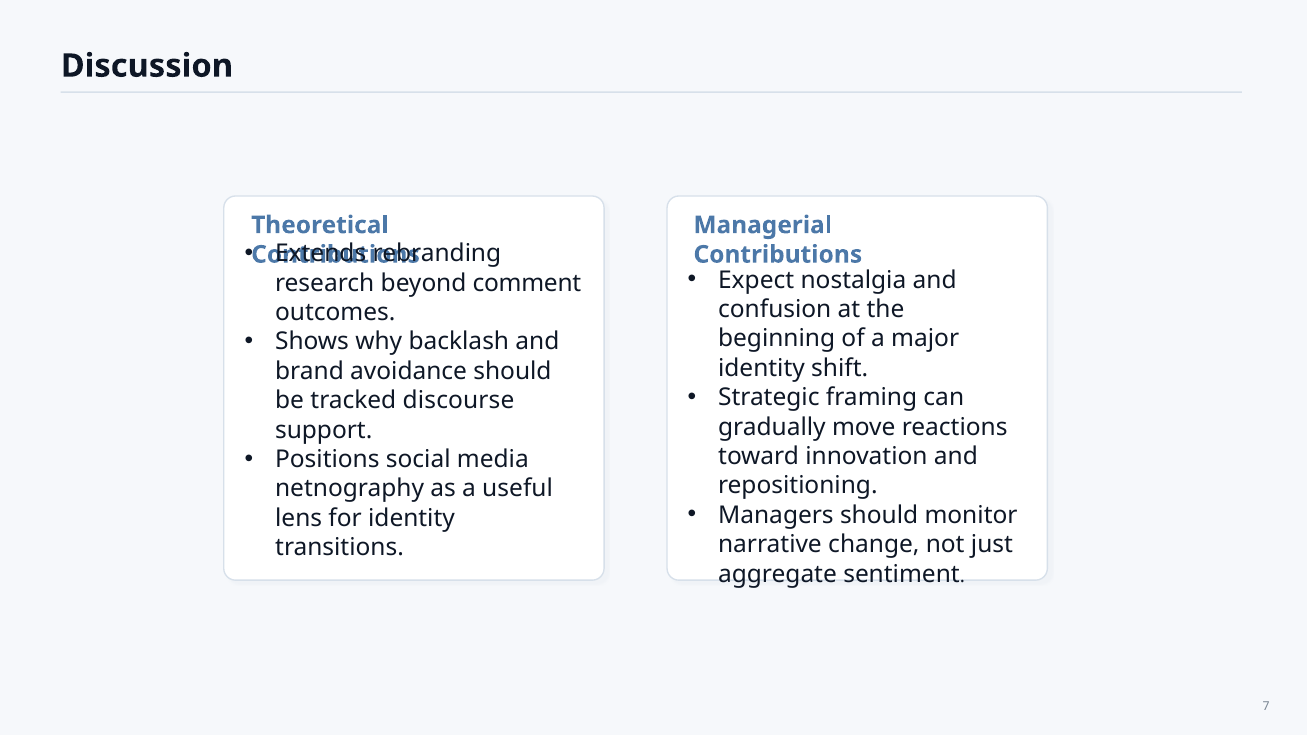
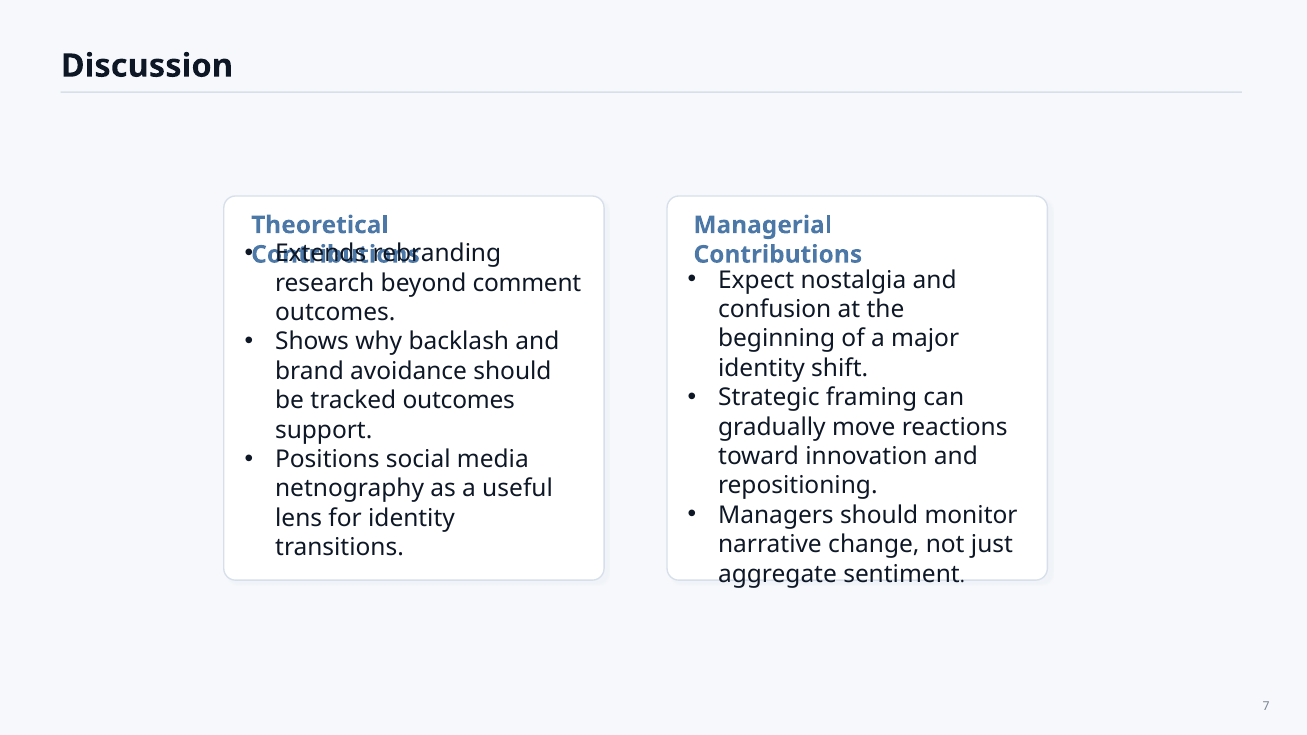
tracked discourse: discourse -> outcomes (459, 401)
